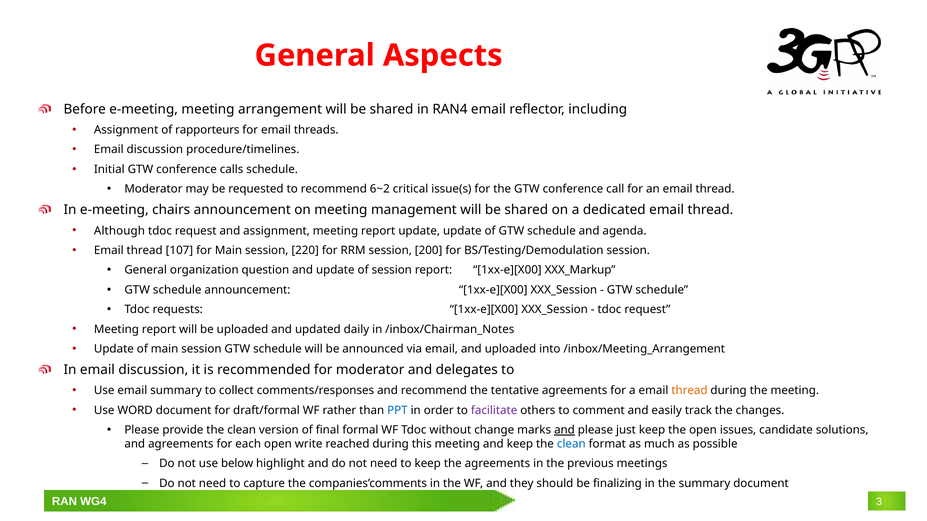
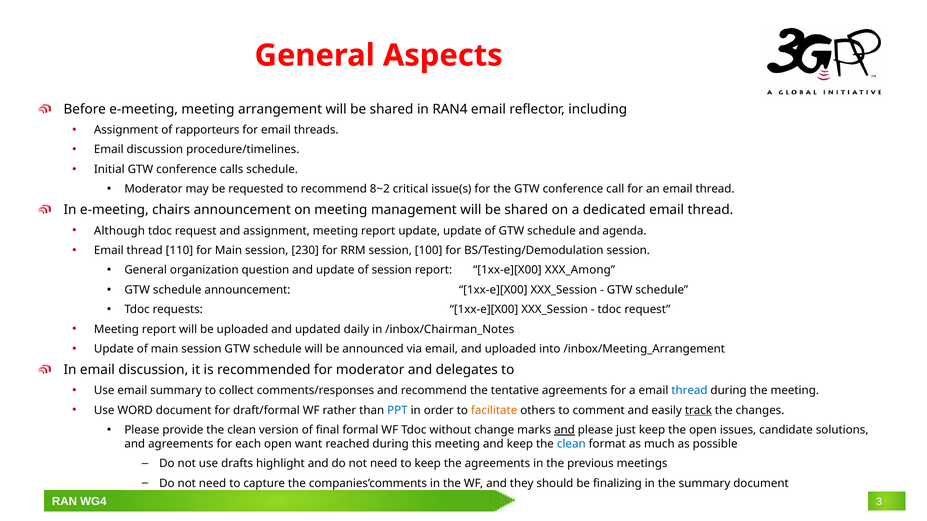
6~2: 6~2 -> 8~2 (380, 189)
107: 107 -> 110 (179, 251)
220: 220 -> 230 (305, 251)
200: 200 -> 100 (429, 251)
XXX_Markup: XXX_Markup -> XXX_Among (580, 270)
thread colour: orange -> blue (690, 391)
facilitate colour: purple -> orange (494, 411)
track underline: none -> present (698, 411)
write: write -> want (309, 444)
below: below -> drafts (237, 464)
